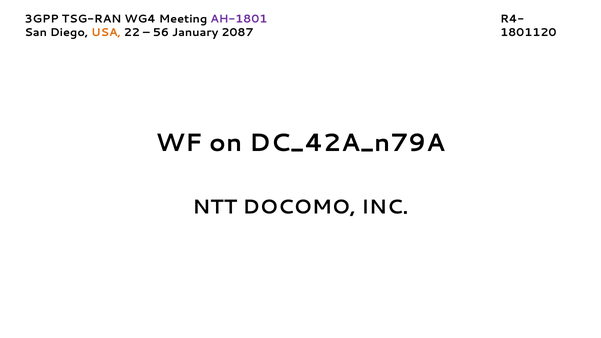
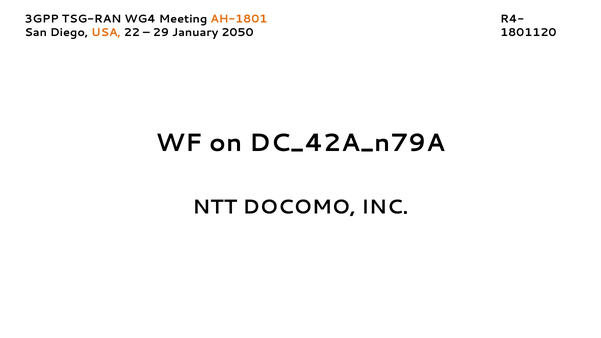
AH-1801 colour: purple -> orange (239, 19)
56: 56 -> 29 (161, 33)
2087: 2087 -> 2050 (237, 33)
